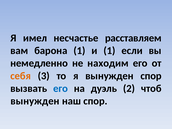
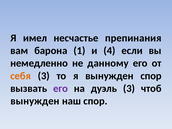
расставляем: расставляем -> препинания (133, 38)
и 1: 1 -> 4 (109, 51)
находим: находим -> данному (108, 63)
его colour: blue -> purple (61, 88)
дуэль 2: 2 -> 3 (129, 88)
